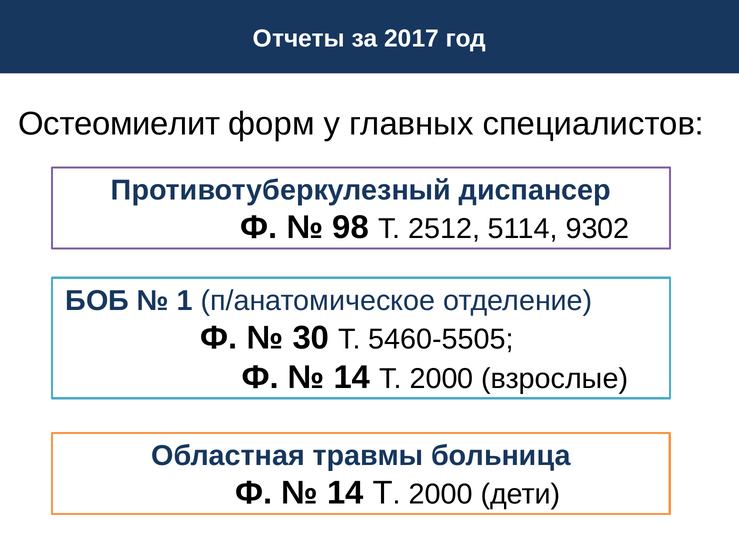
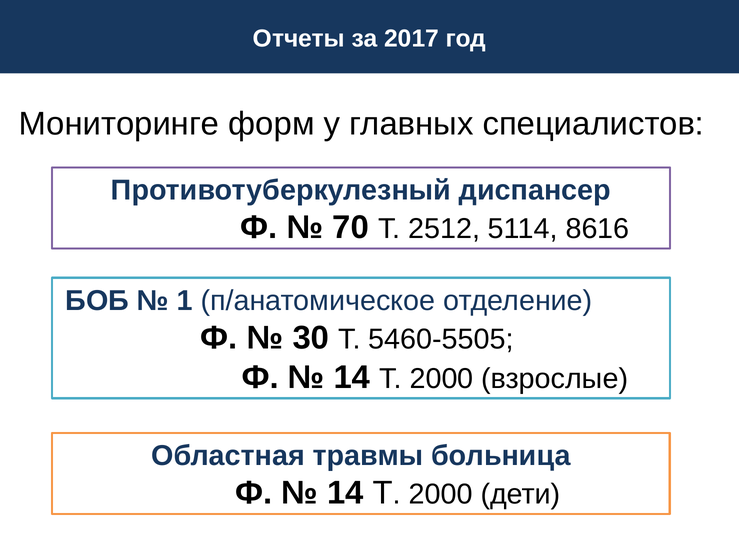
Остеомиелит: Остеомиелит -> Мониторинге (119, 124)
98: 98 -> 70 (351, 228)
9302: 9302 -> 8616 (597, 229)
